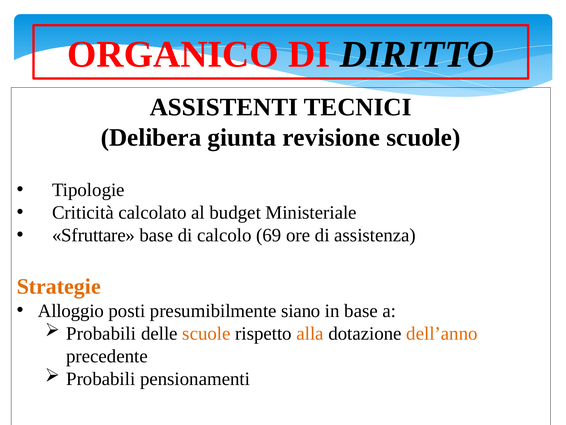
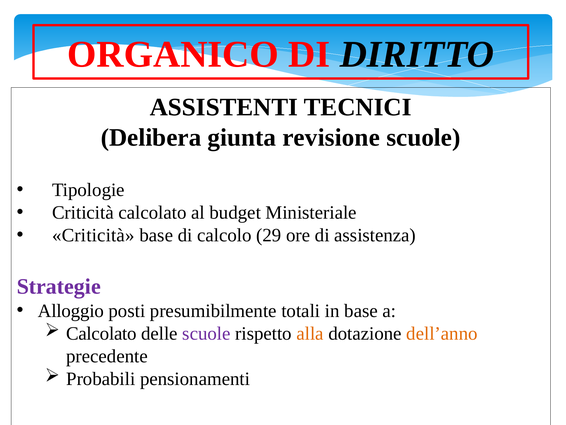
Sfruttare: Sfruttare -> Criticità (93, 235)
69: 69 -> 29 (269, 235)
Strategie colour: orange -> purple (59, 286)
siano: siano -> totali (301, 310)
Probabili: Probabili -> Calcolato (101, 333)
scuole colour: orange -> purple (206, 333)
